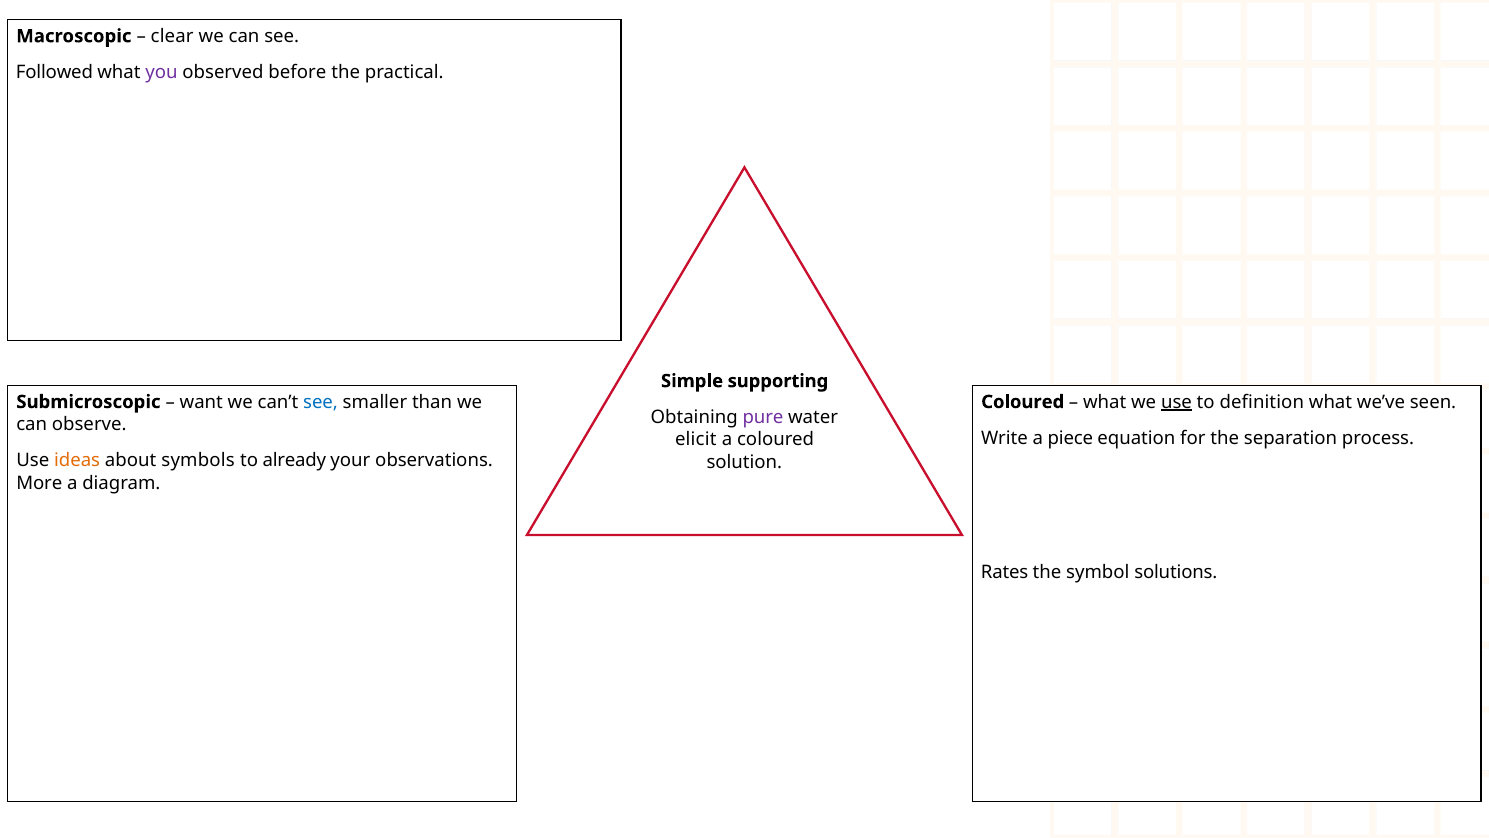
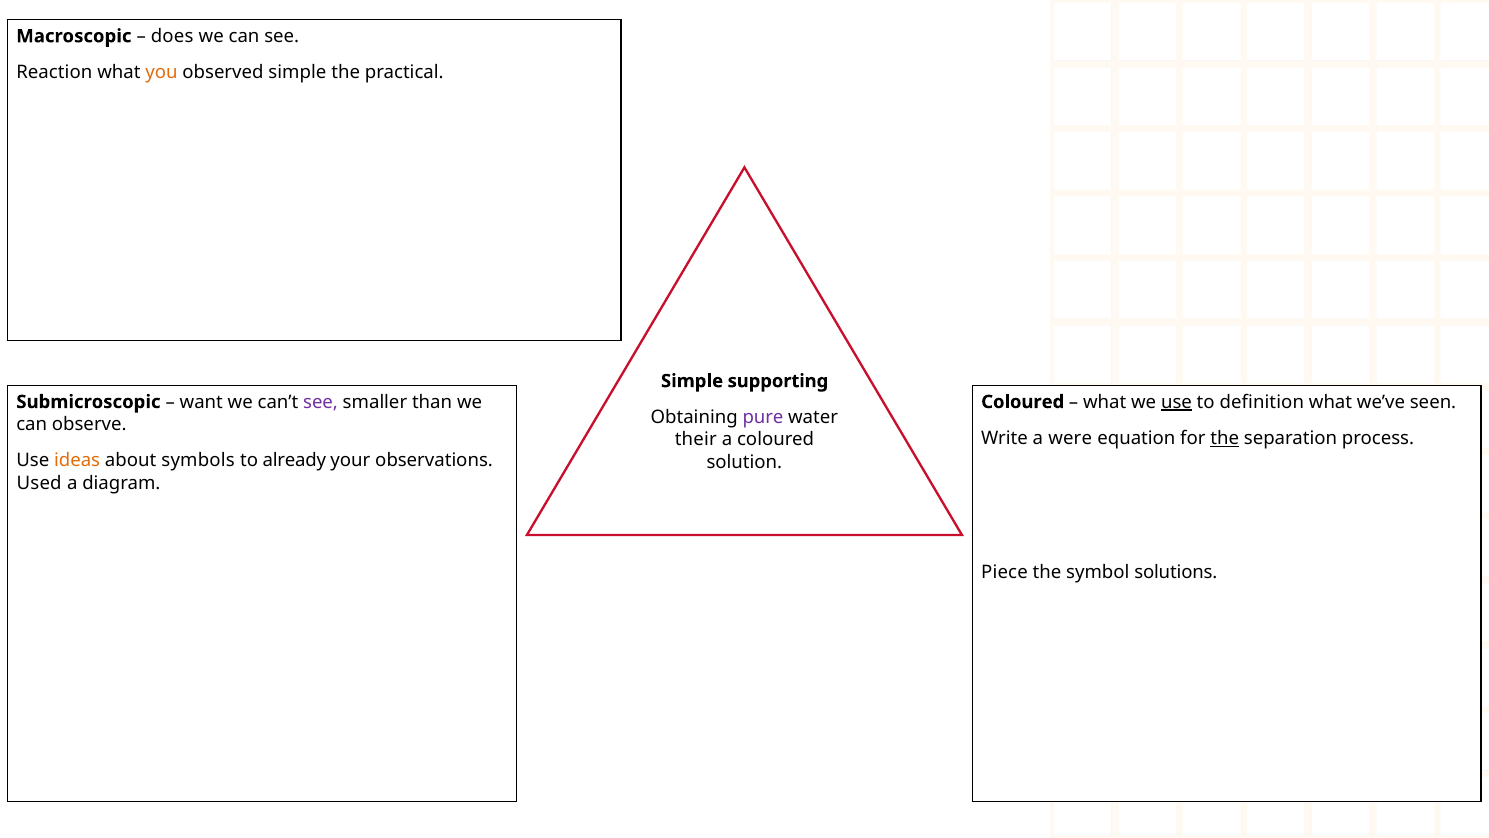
clear: clear -> does (172, 36)
Followed: Followed -> Reaction (54, 72)
you colour: purple -> orange (161, 72)
observed before: before -> simple (297, 72)
see colour: blue -> purple (321, 402)
piece: piece -> were (1070, 438)
the underline: none -> present (1225, 438)
elicit: elicit -> their (696, 440)
More: More -> Used (39, 483)
Rates: Rates -> Piece (1004, 572)
